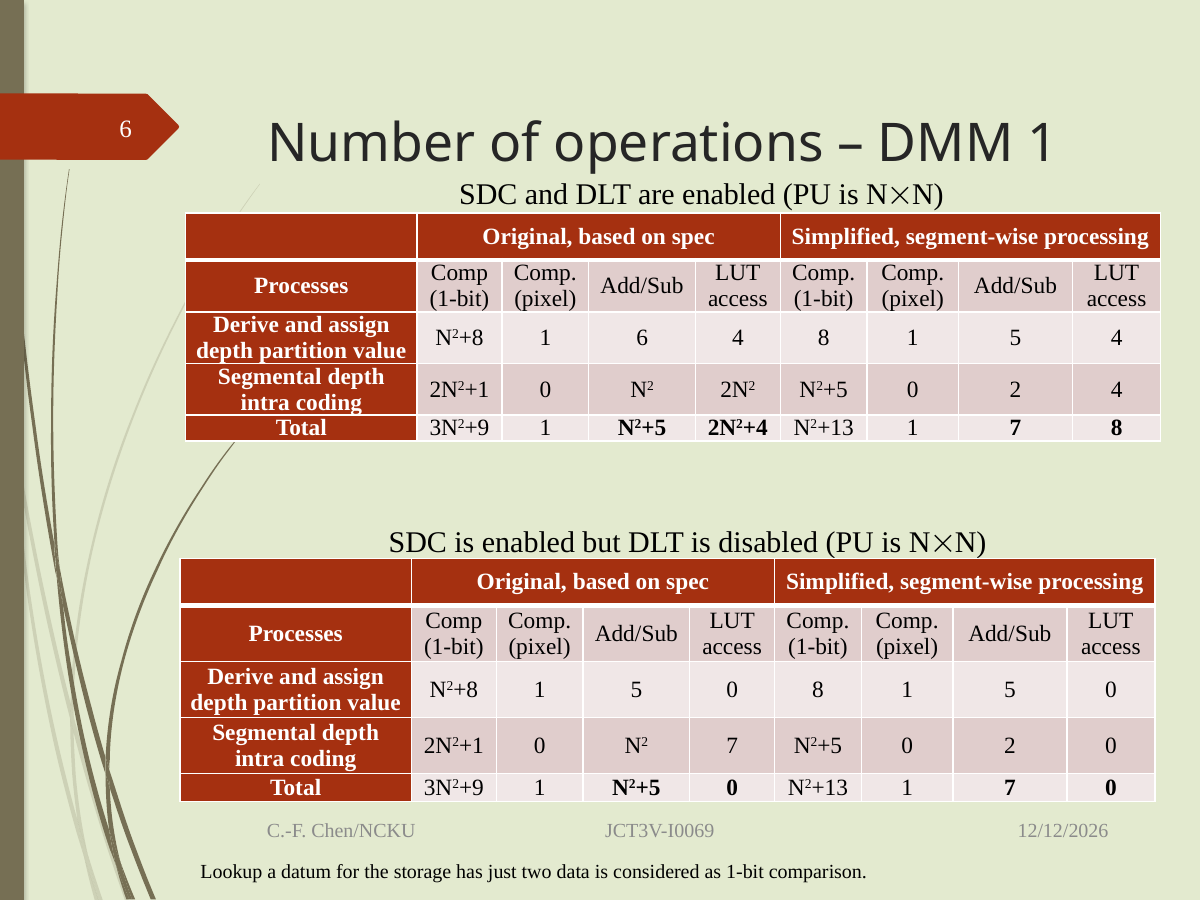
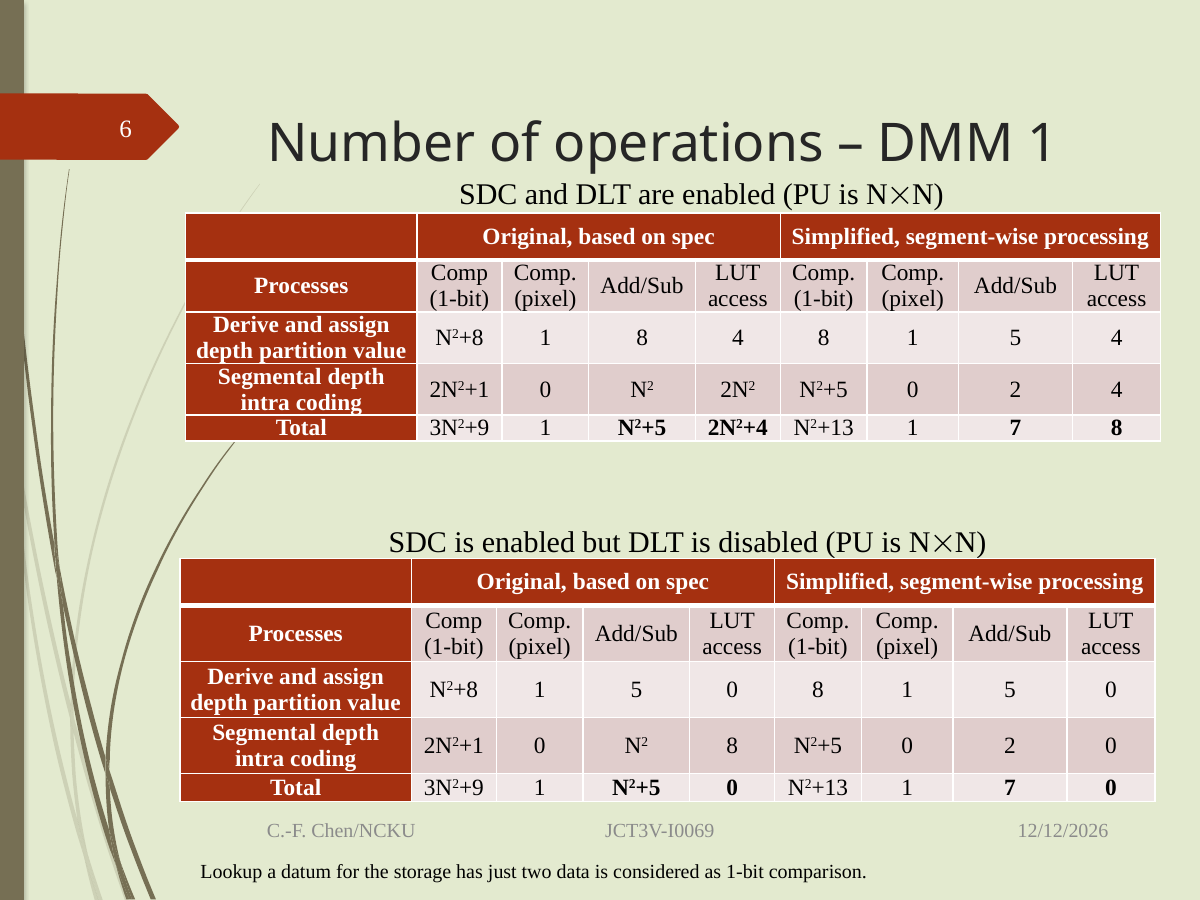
1 6: 6 -> 8 (642, 338)
N2 7: 7 -> 8 (732, 746)
